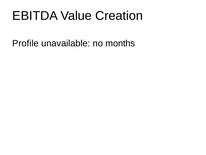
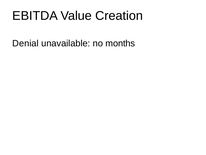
Profile: Profile -> Denial (26, 43)
